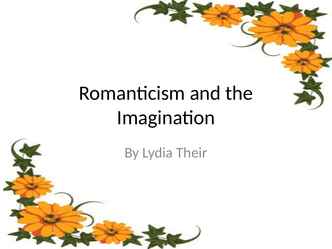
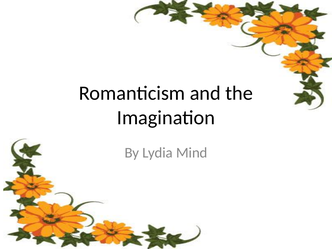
Their: Their -> Mind (192, 153)
